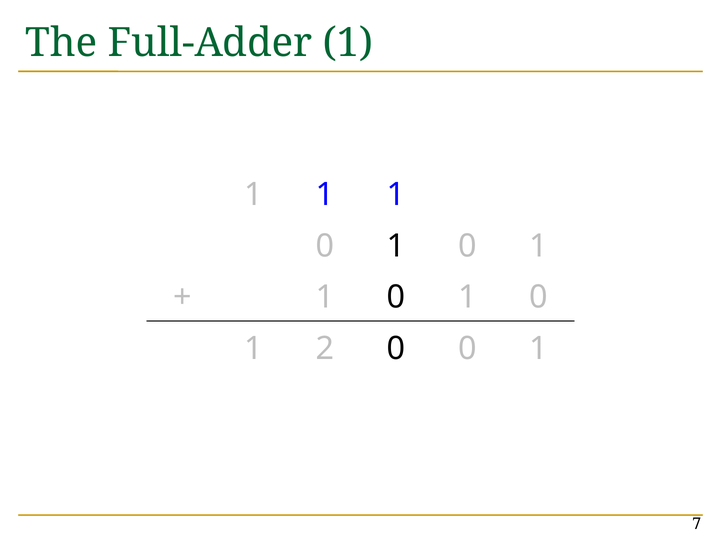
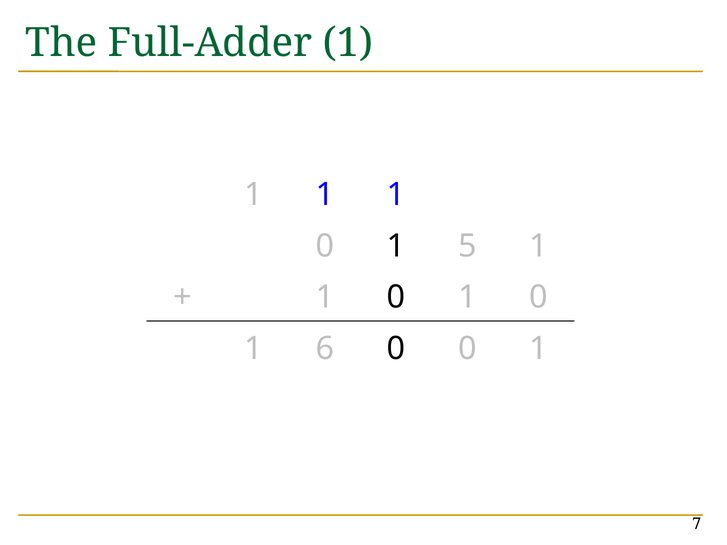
0: 0 -> 5 (467, 246)
2: 2 -> 6 (325, 349)
